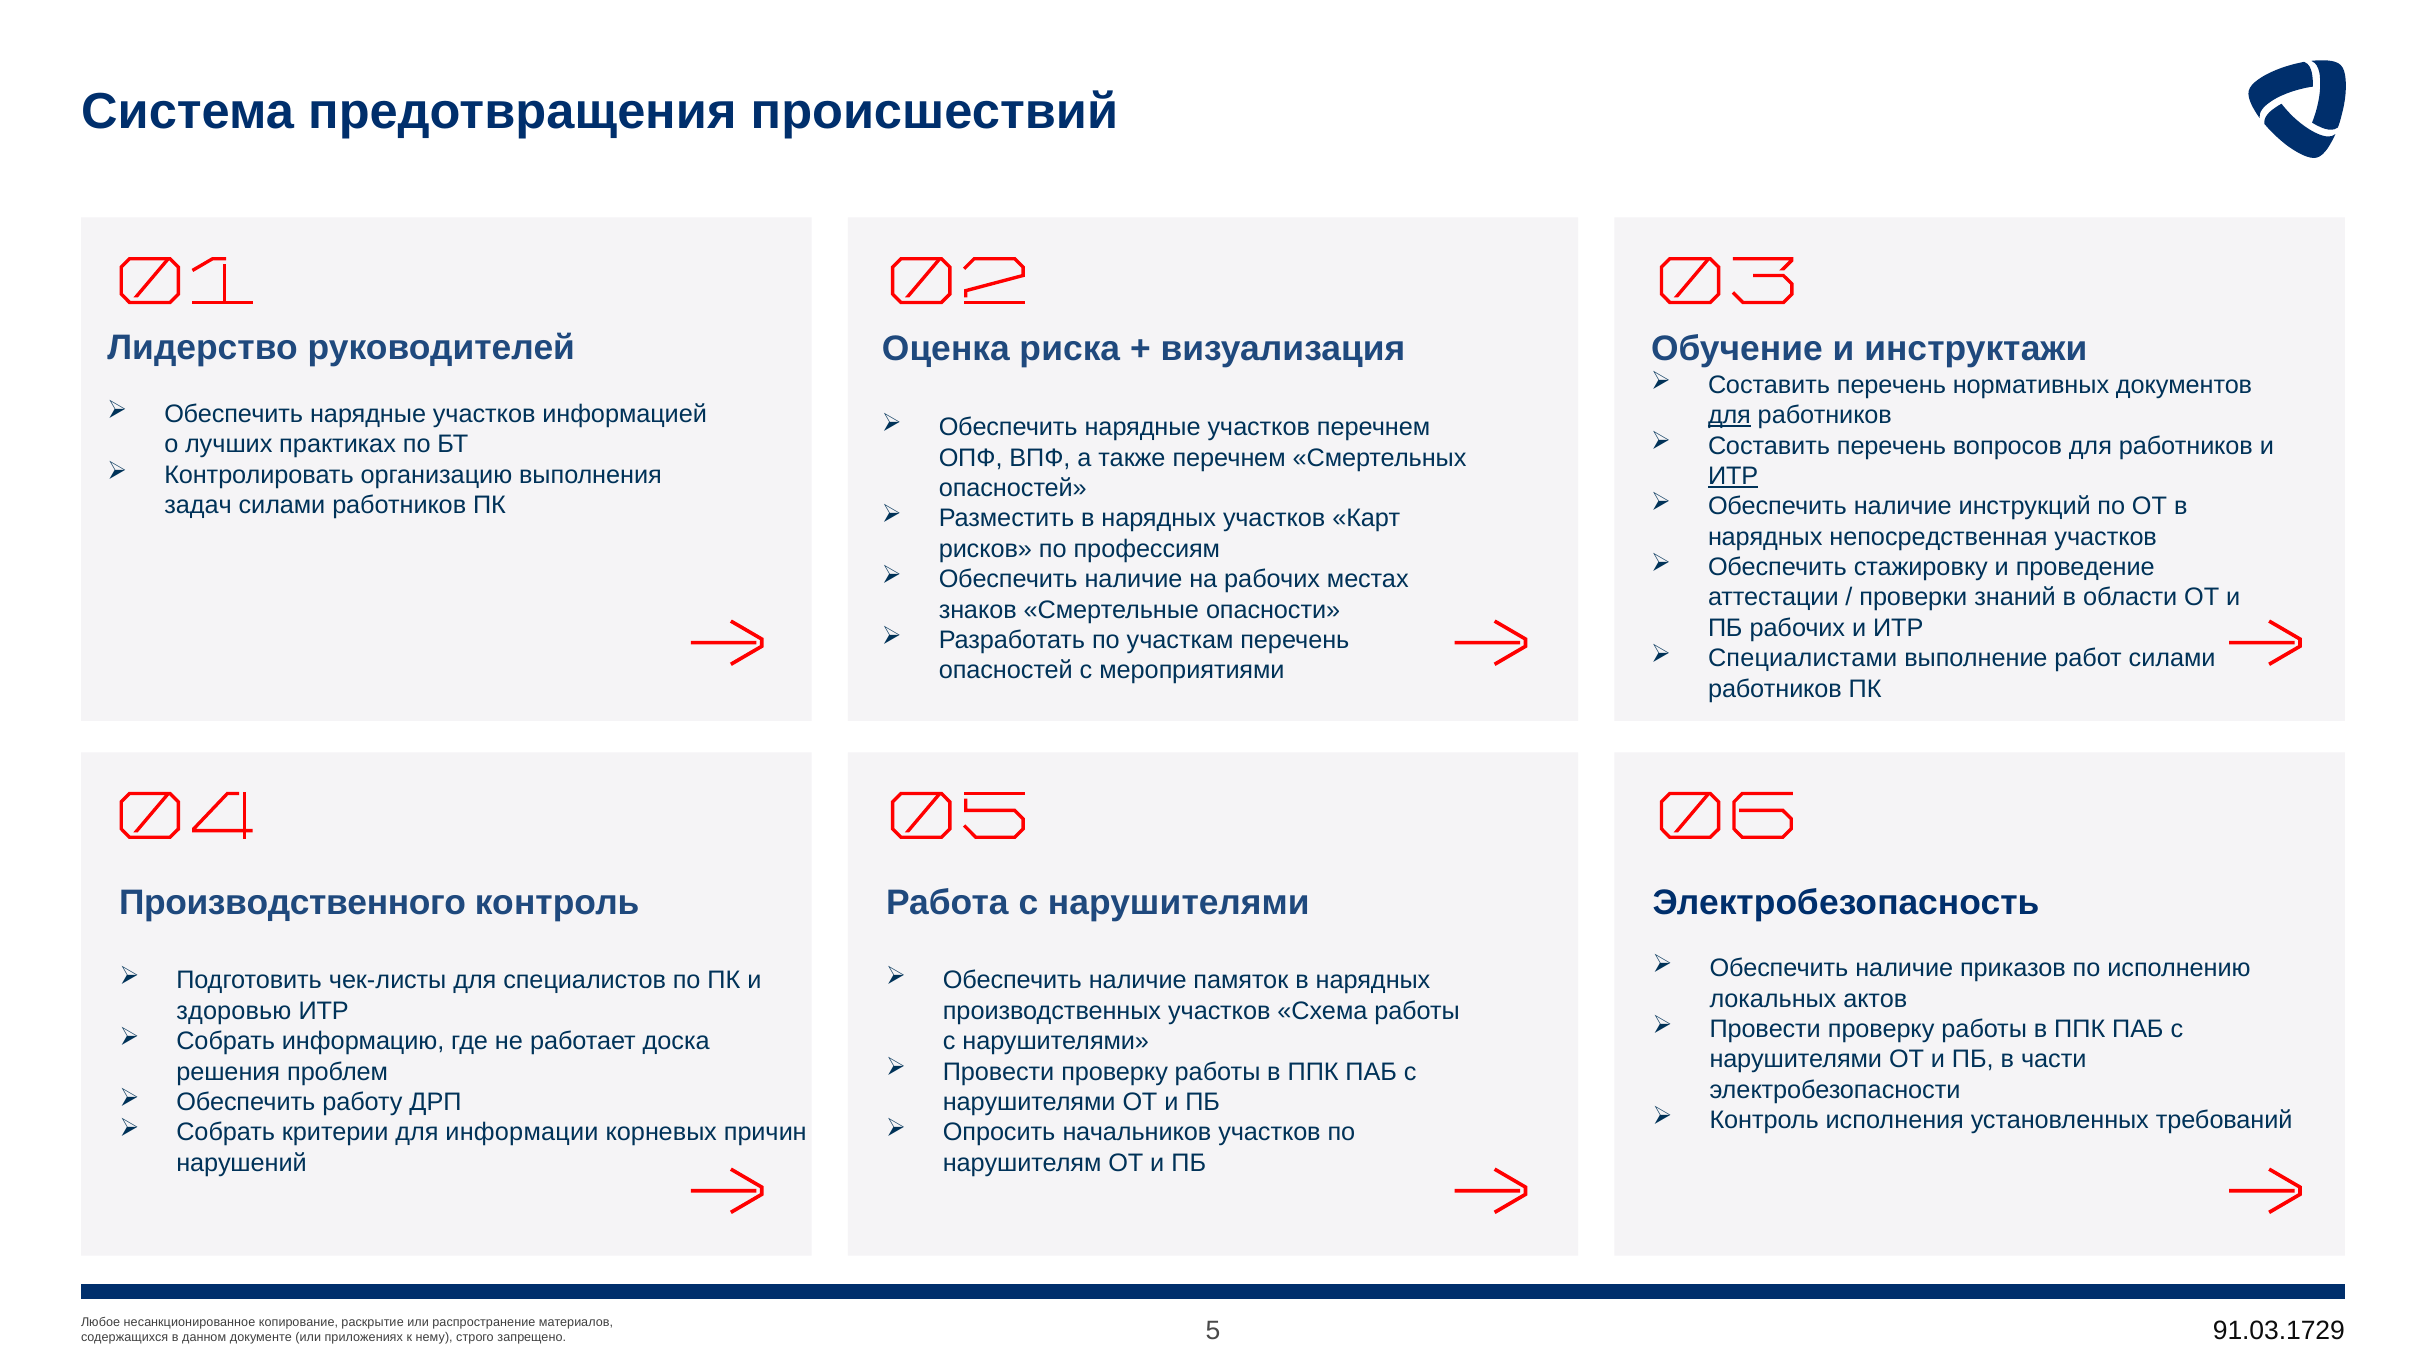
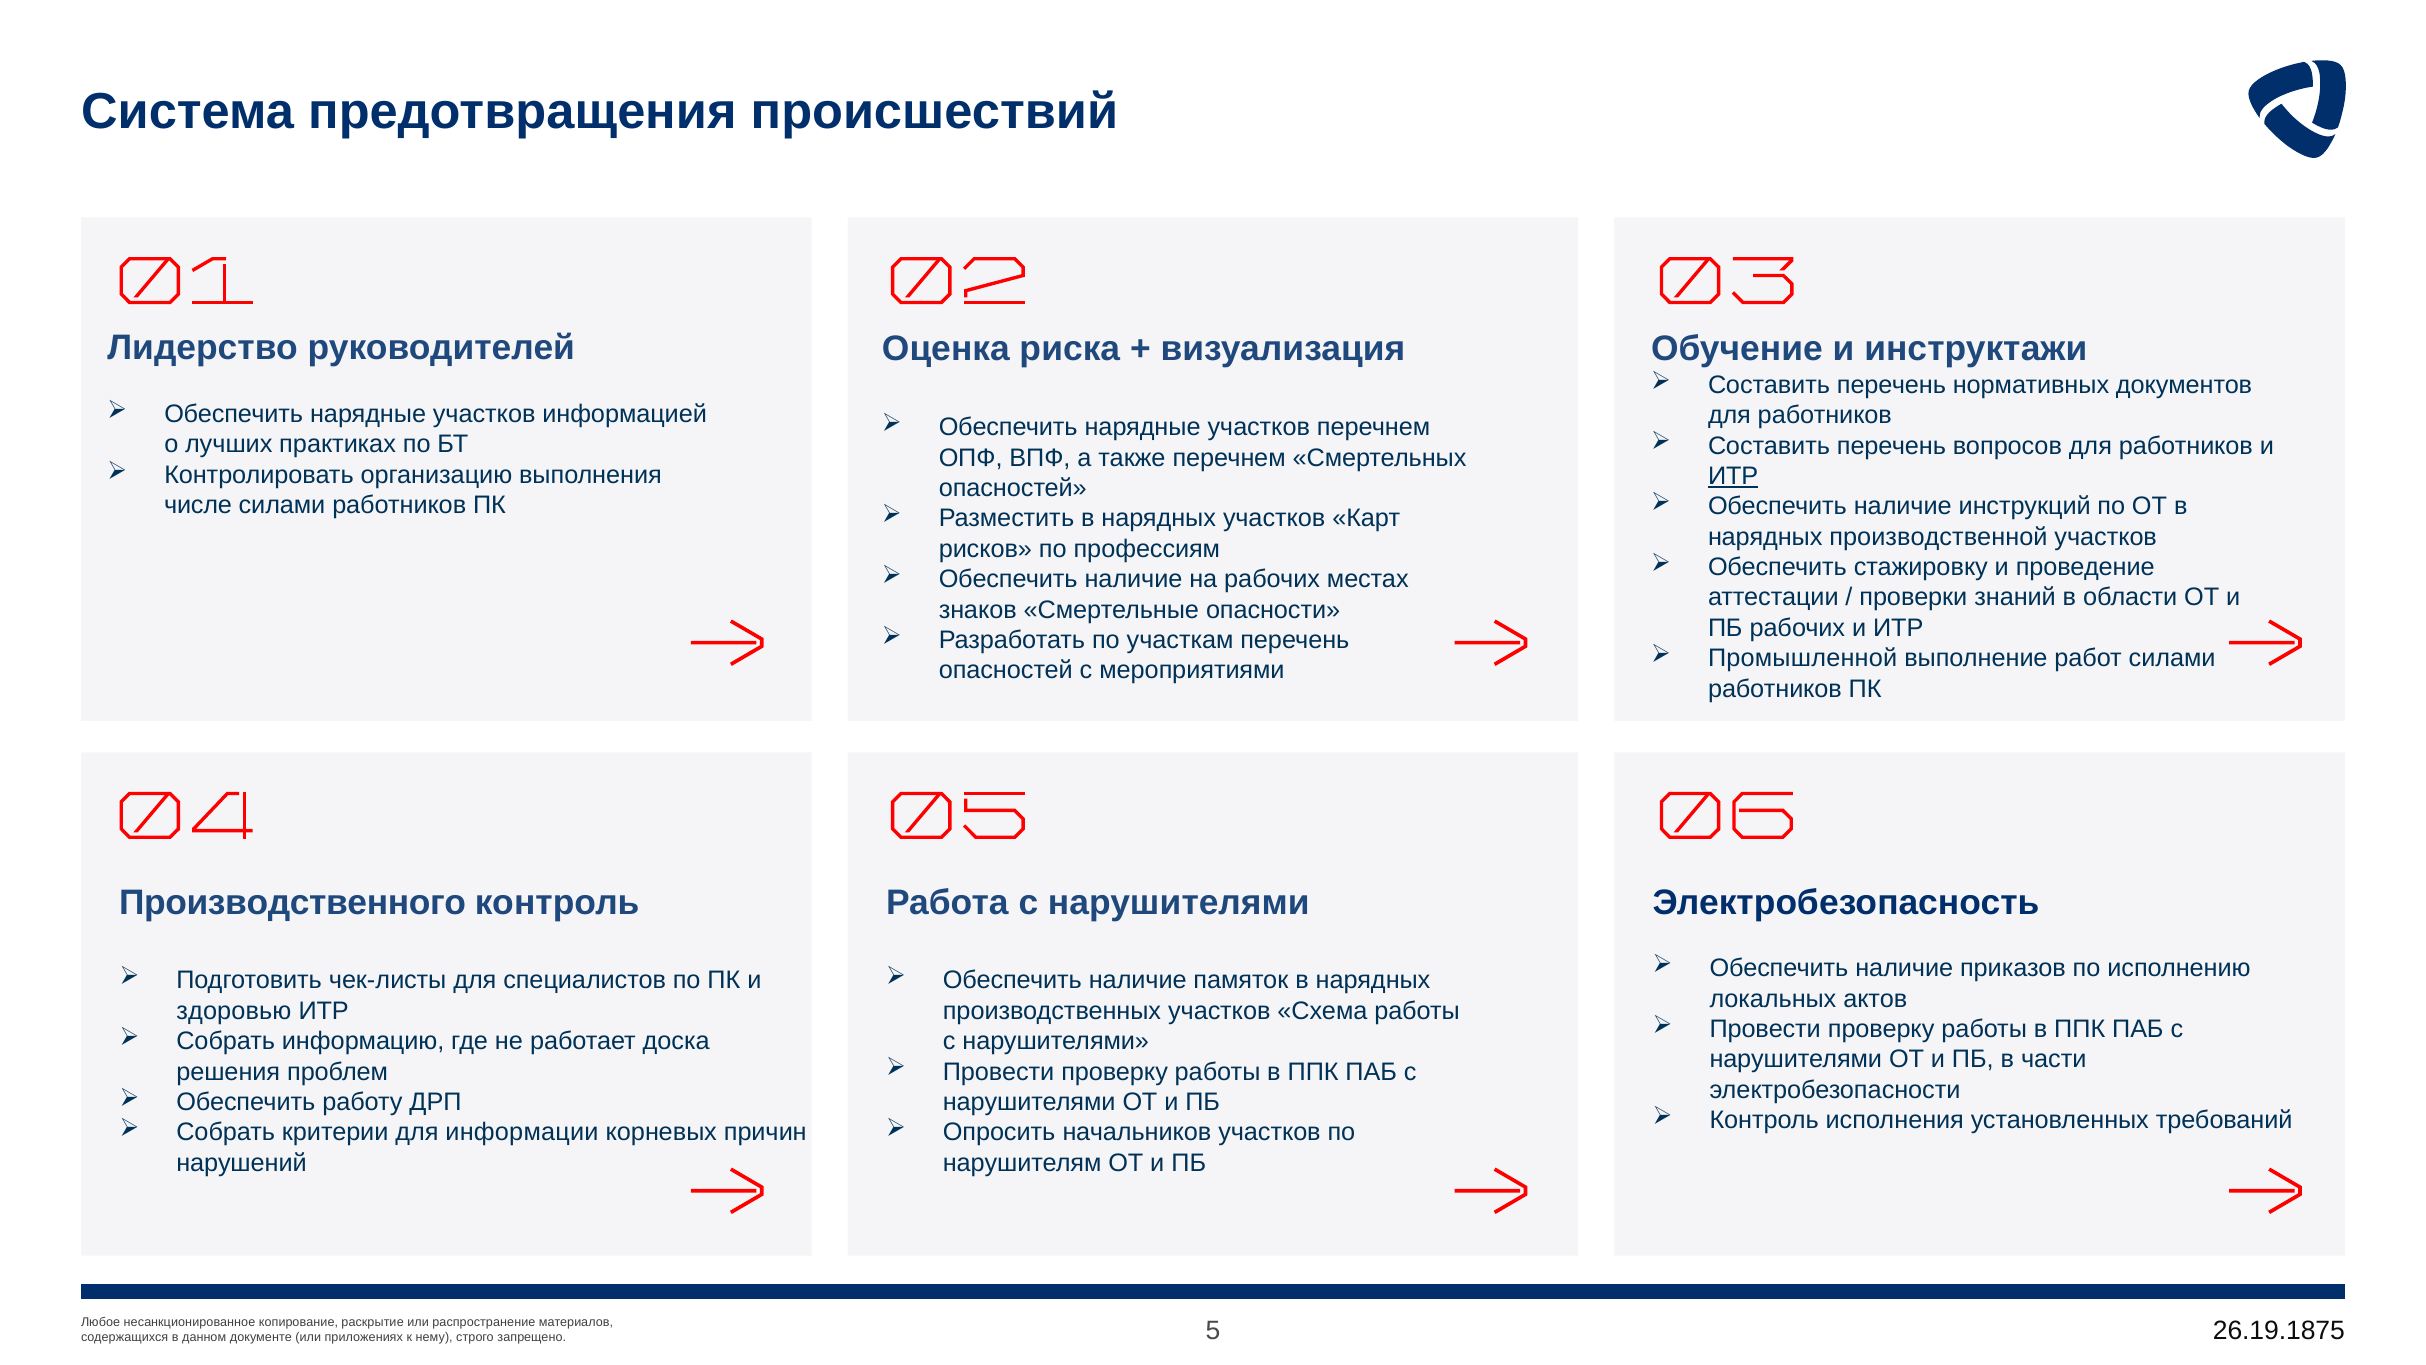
для underline: present -> none (1729, 415)
задач: задач -> числе (198, 505)
непосредственная: непосредственная -> производственной (1938, 537)
Специалистами: Специалистами -> Промышленной (1803, 658)
91.03.1729: 91.03.1729 -> 26.19.1875 (2279, 1330)
